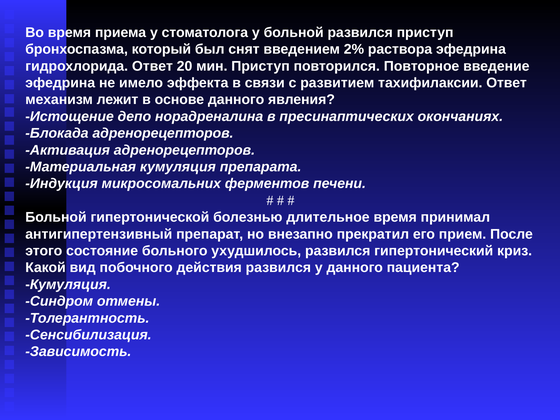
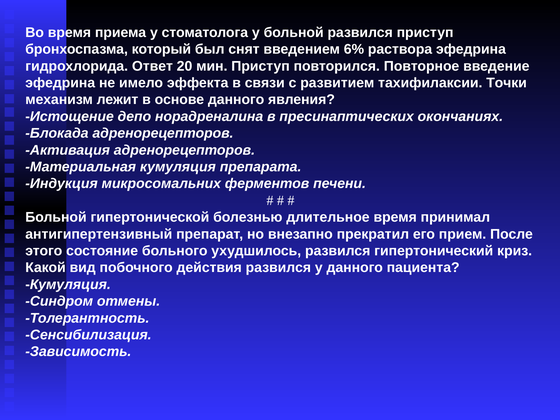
2%: 2% -> 6% (354, 49)
тахифилаксии Ответ: Ответ -> Точки (507, 83)
